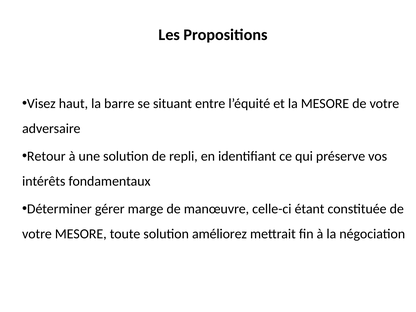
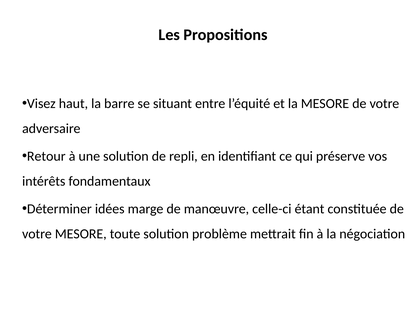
gérer: gérer -> idées (110, 209)
améliorez: améliorez -> problème (219, 234)
